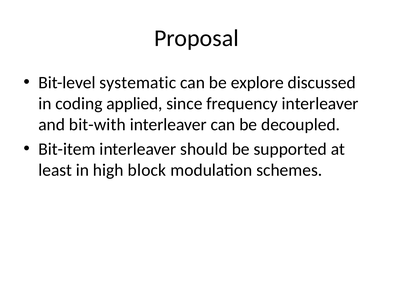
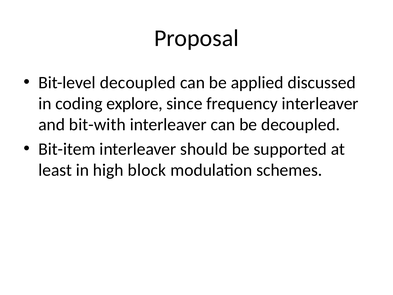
Bit-level systematic: systematic -> decoupled (138, 82)
explore: explore -> applied (257, 82)
applied: applied -> explore (135, 103)
